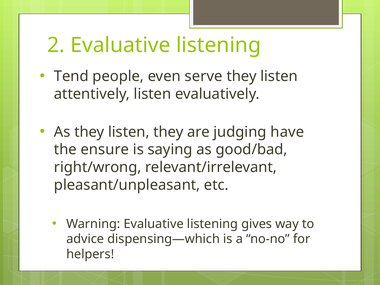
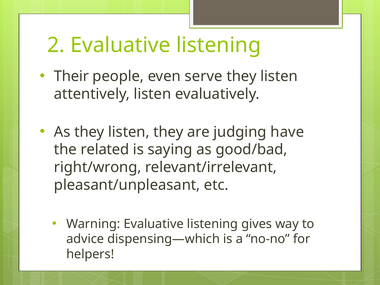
Tend: Tend -> Their (71, 76)
ensure: ensure -> related (105, 150)
